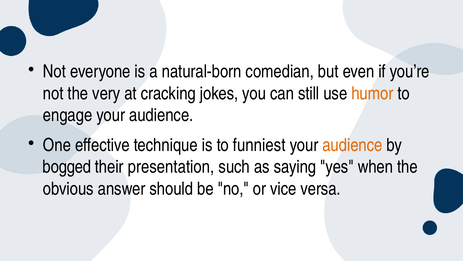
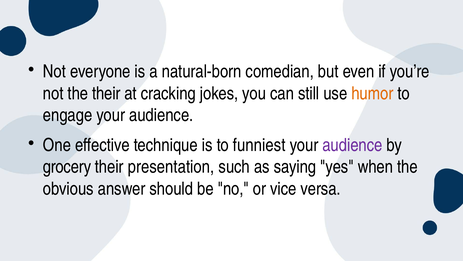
the very: very -> their (106, 93)
audience colour: orange -> purple (352, 145)
bogged: bogged -> grocery (67, 167)
